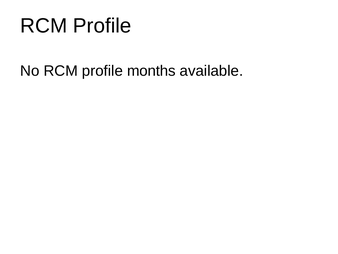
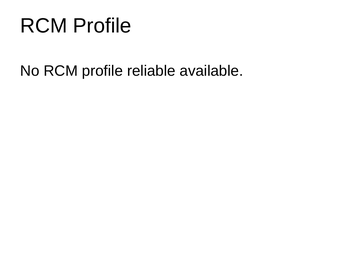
months: months -> reliable (151, 71)
